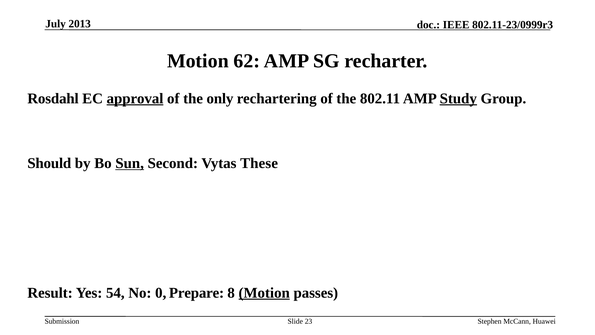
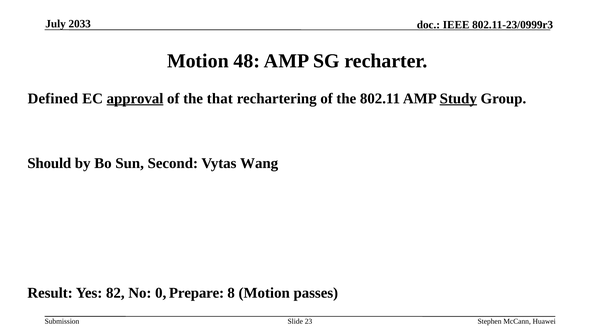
2013: 2013 -> 2033 (80, 24)
62: 62 -> 48 (247, 61)
Rosdahl: Rosdahl -> Defined (53, 98)
only: only -> that (220, 98)
Sun underline: present -> none (130, 163)
These: These -> Wang (259, 163)
54: 54 -> 82 (115, 293)
Motion underline: present -> none (264, 293)
